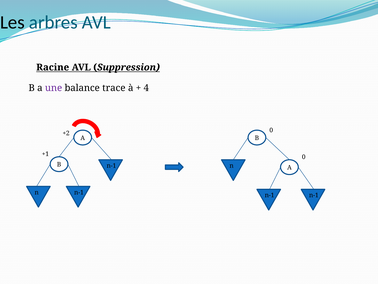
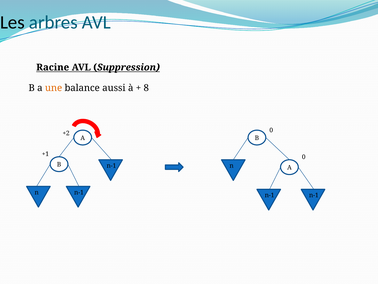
une colour: purple -> orange (54, 88)
trace: trace -> aussi (114, 88)
4: 4 -> 8 (146, 88)
